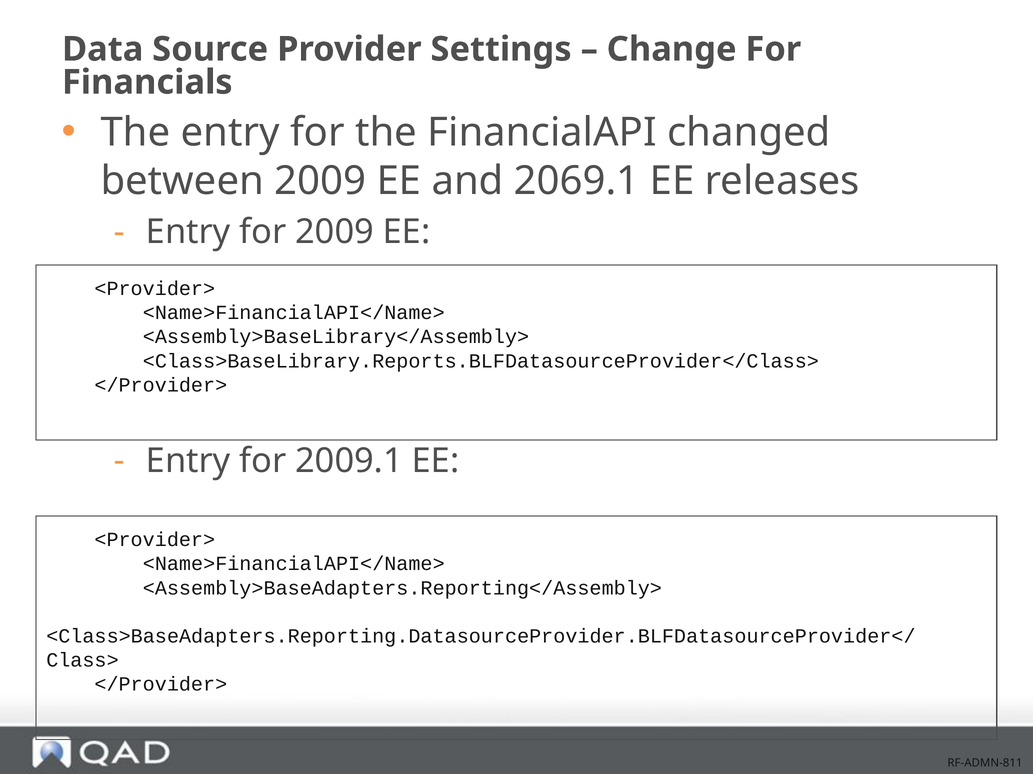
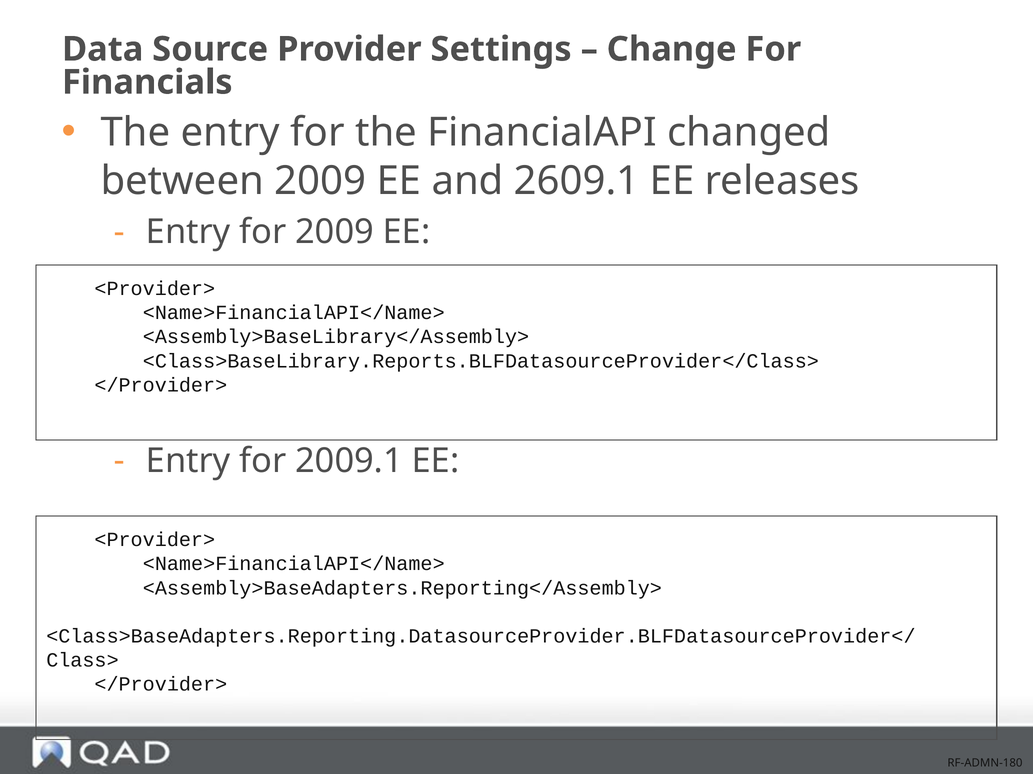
2069.1: 2069.1 -> 2609.1 (577, 181)
RF-ADMN-811: RF-ADMN-811 -> RF-ADMN-180 (985, 763)
